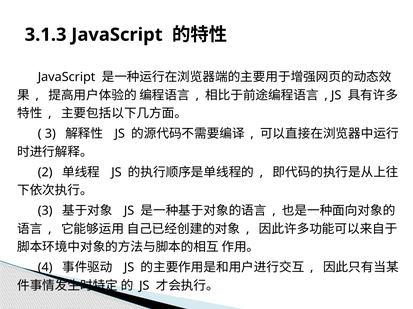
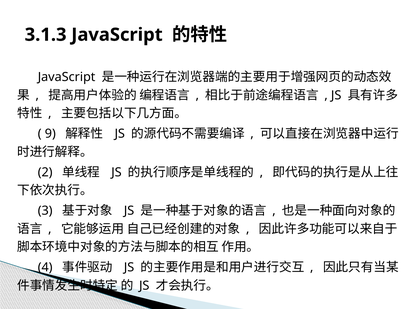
3: 3 -> 9 (50, 134)
